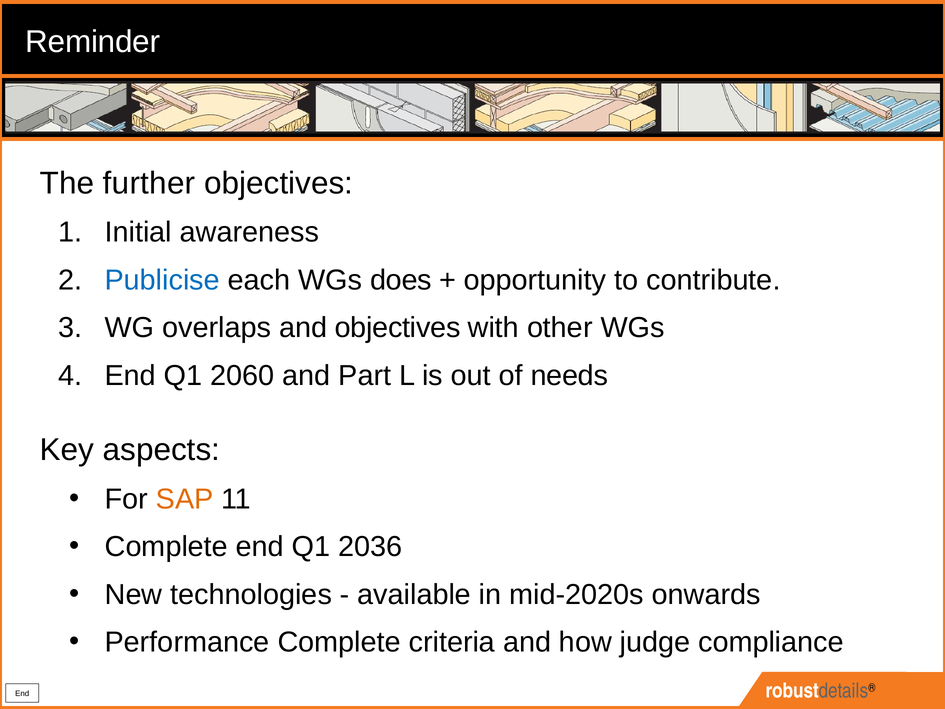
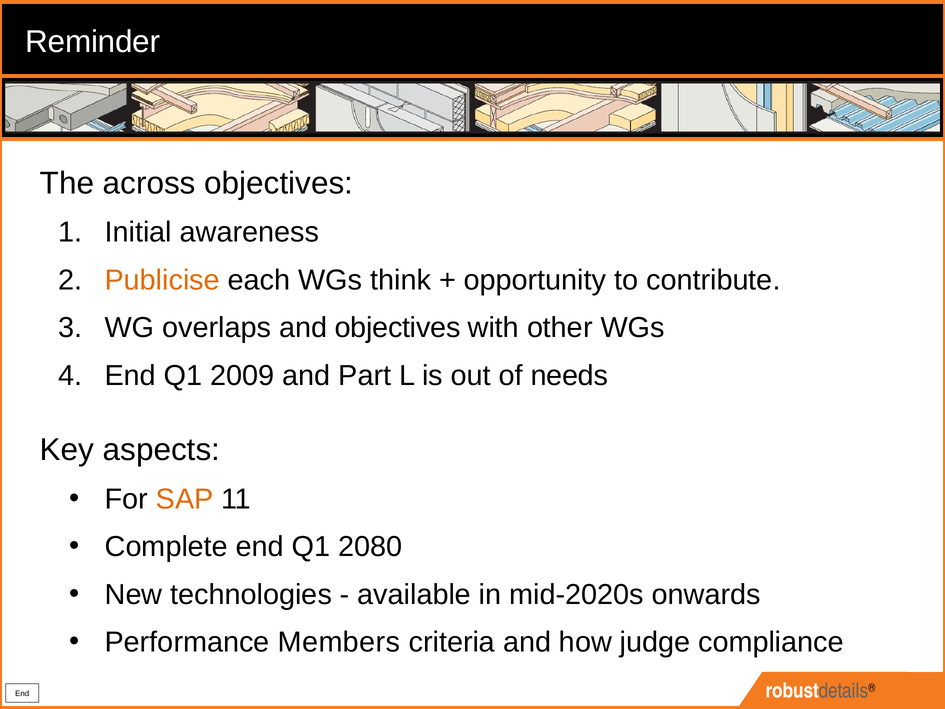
further: further -> across (149, 183)
Publicise colour: blue -> orange (162, 280)
does: does -> think (401, 280)
2060: 2060 -> 2009 (242, 376)
2036: 2036 -> 2080 (370, 547)
Performance Complete: Complete -> Members (339, 642)
